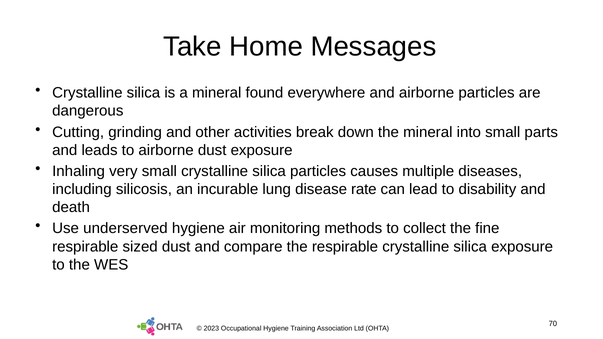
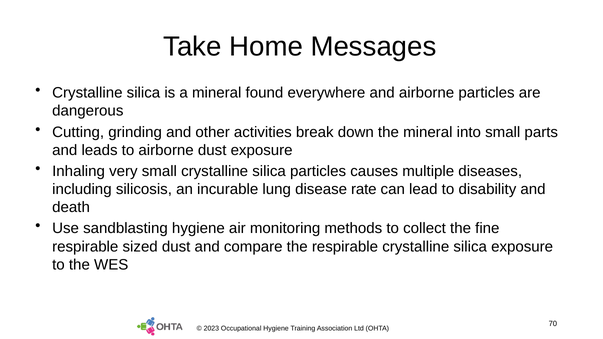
underserved: underserved -> sandblasting (125, 229)
